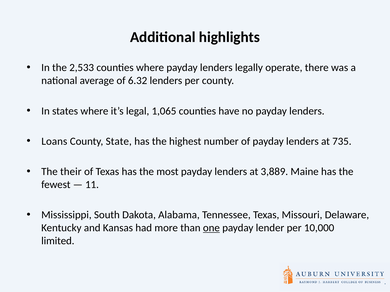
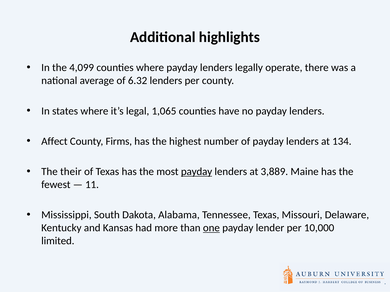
2,533: 2,533 -> 4,099 (82, 68)
Loans: Loans -> Affect (54, 141)
State: State -> Firms (119, 141)
735: 735 -> 134 (342, 141)
payday underline: none -> present (197, 172)
